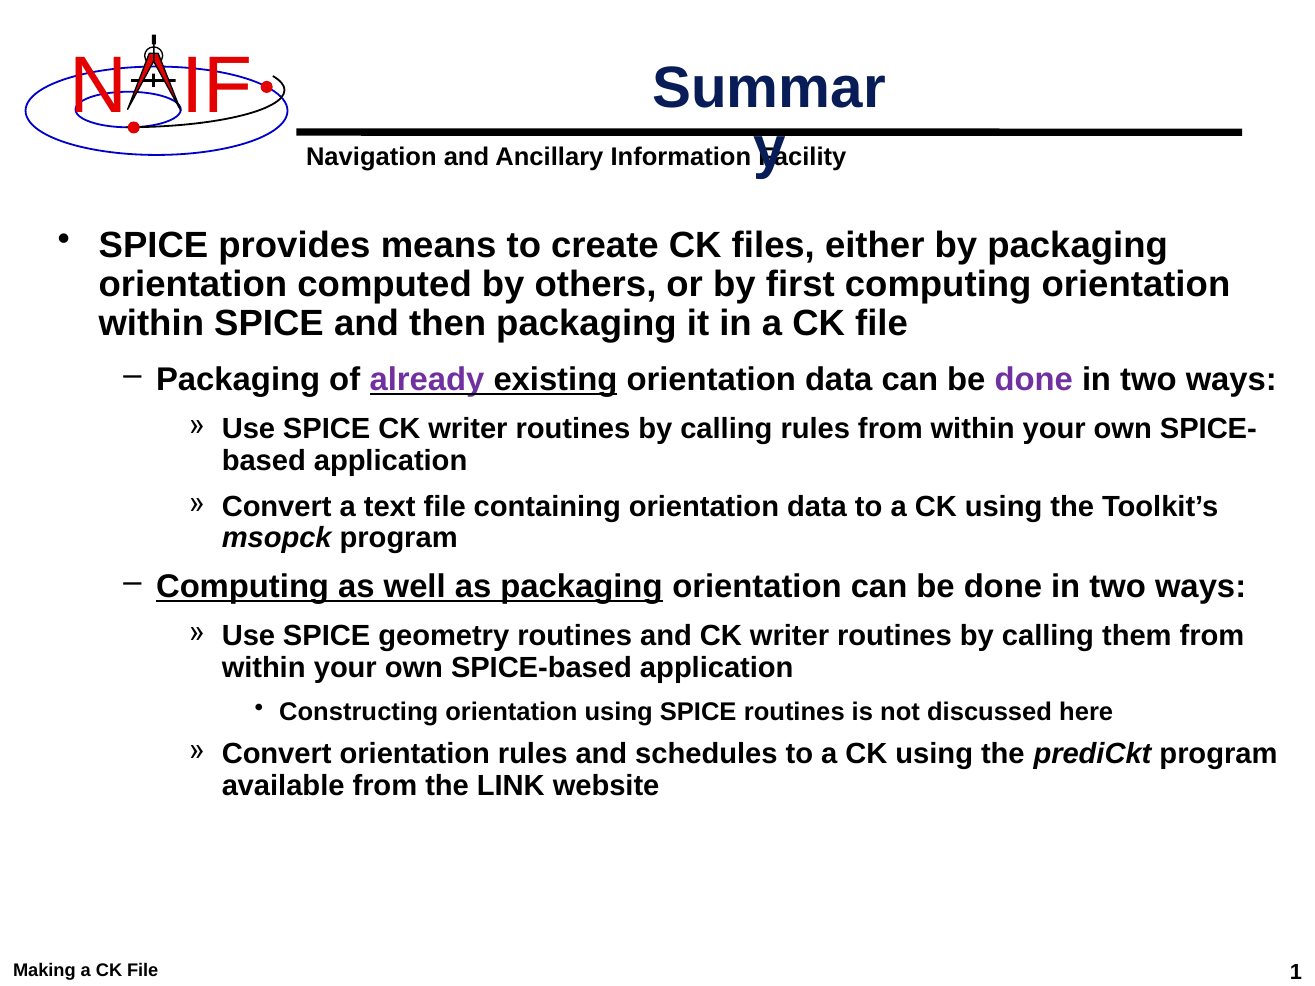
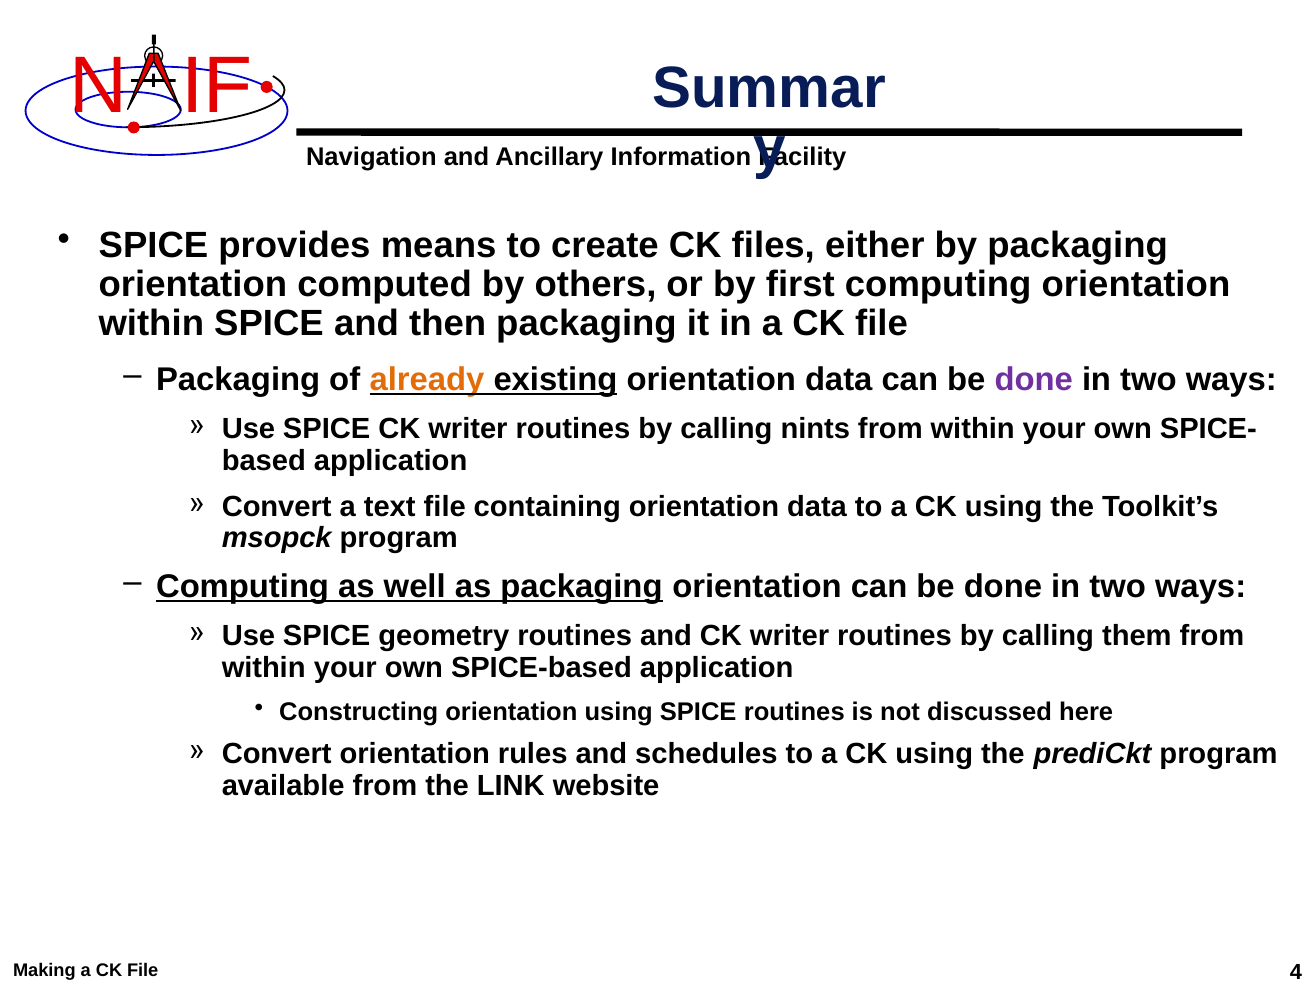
already colour: purple -> orange (427, 380)
calling rules: rules -> nints (815, 430)
1: 1 -> 4 (1296, 973)
